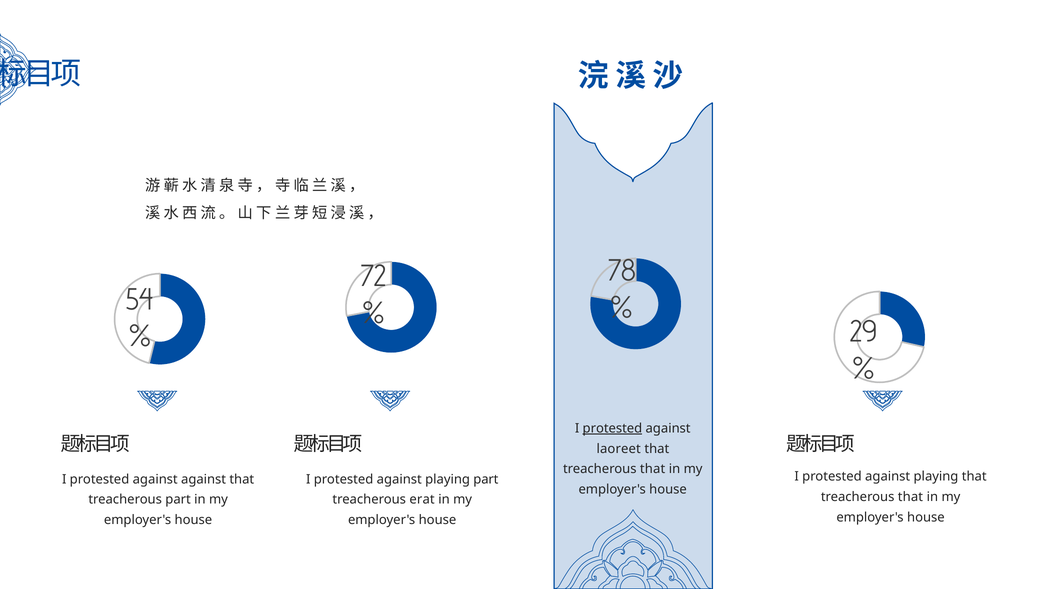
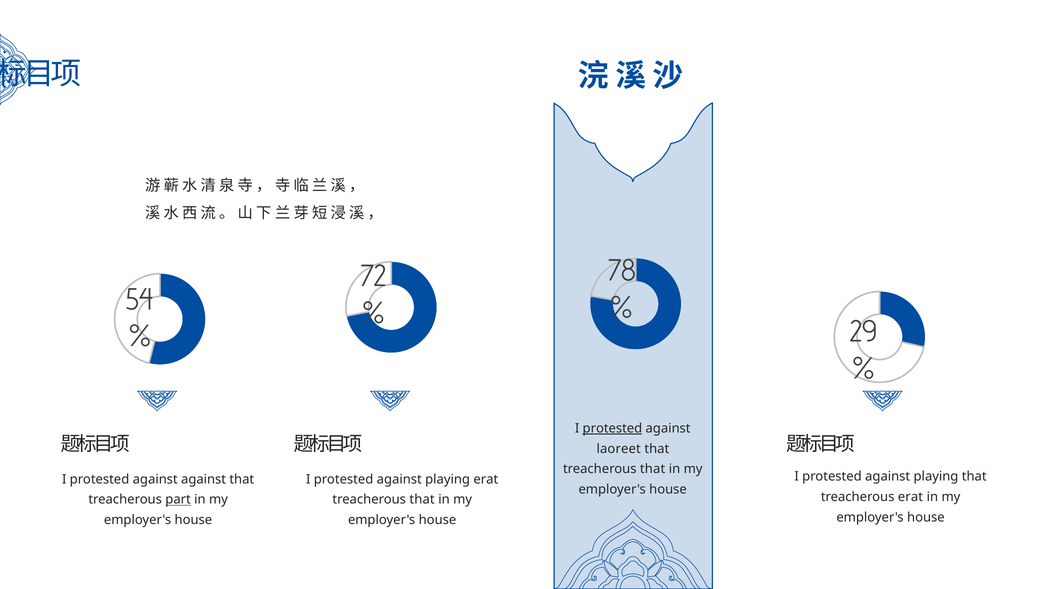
playing part: part -> erat (486, 479)
that: that -> erat (910, 496)
part underline: none -> present (178, 499)
erat: erat -> that (422, 499)
